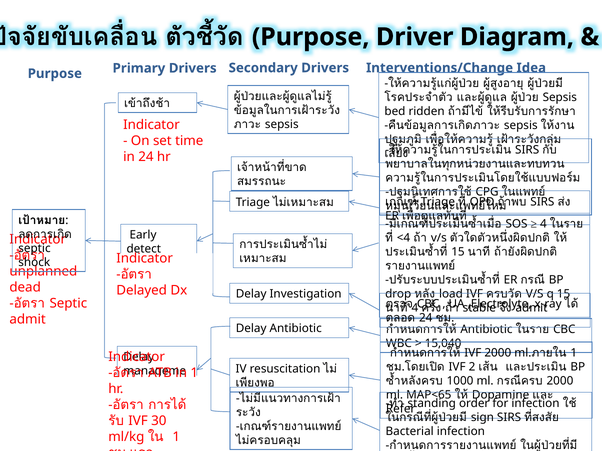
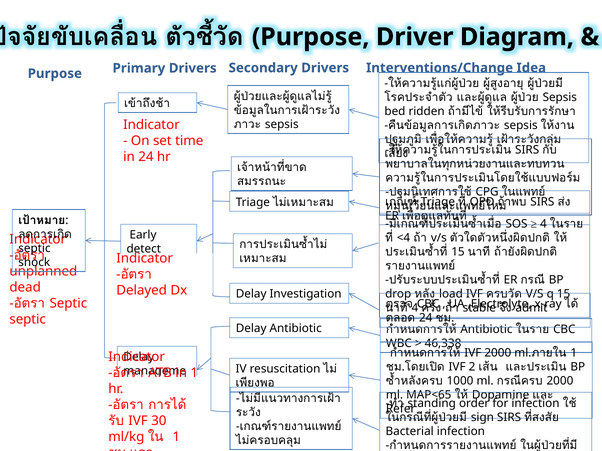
admit: admit -> septic (28, 320)
15,040: 15,040 -> 46,338 (443, 344)
